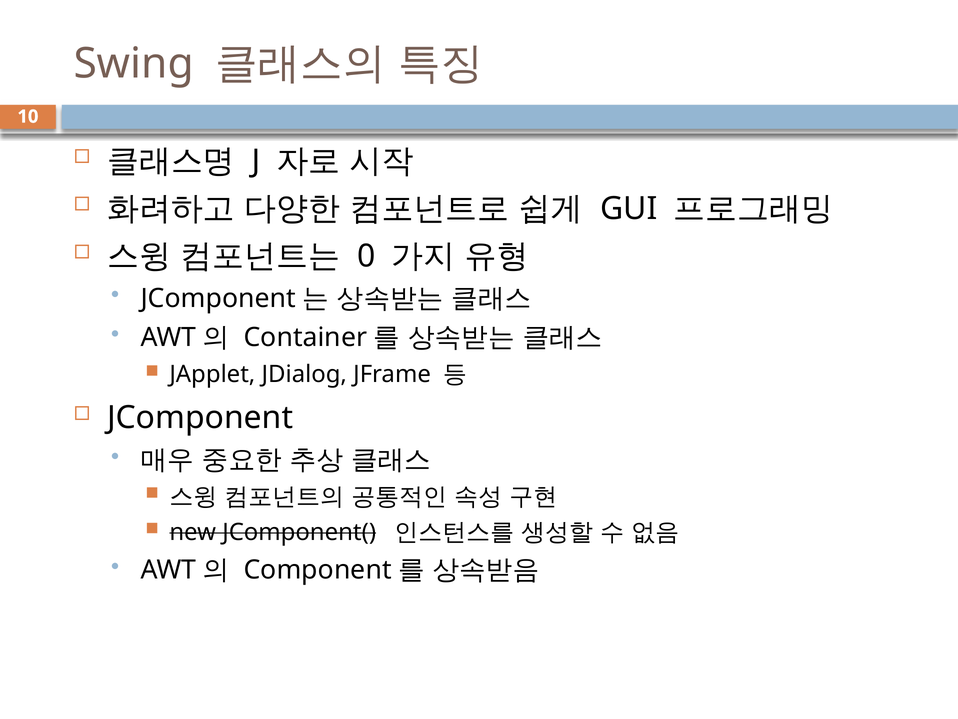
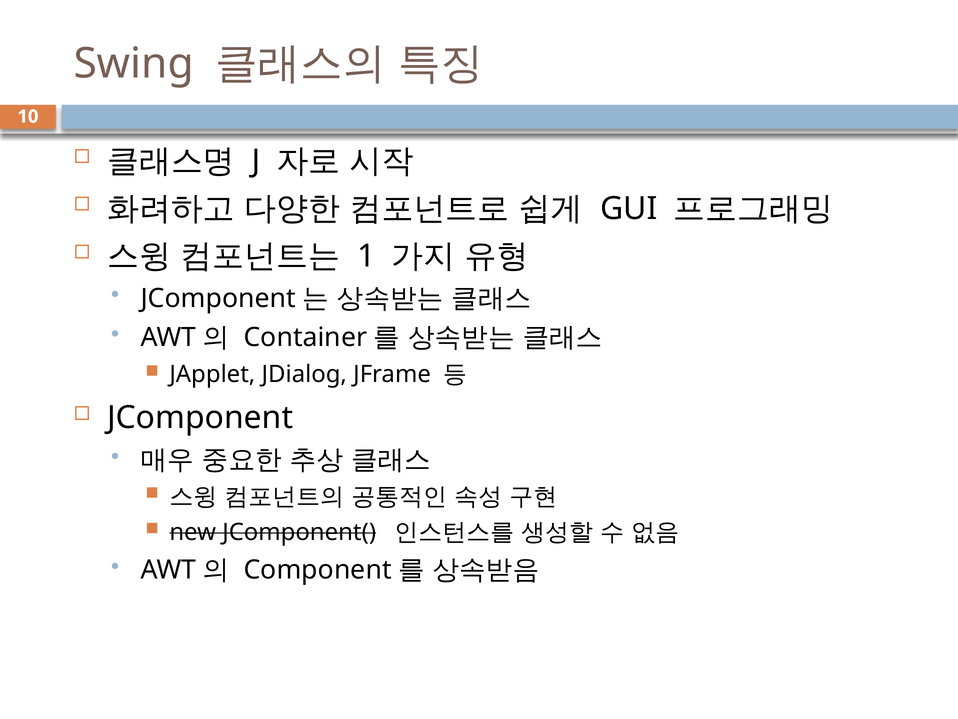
0: 0 -> 1 (366, 256)
